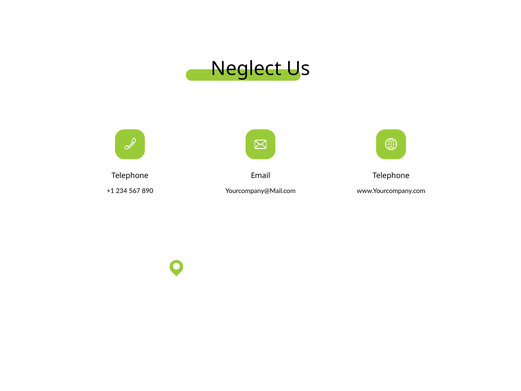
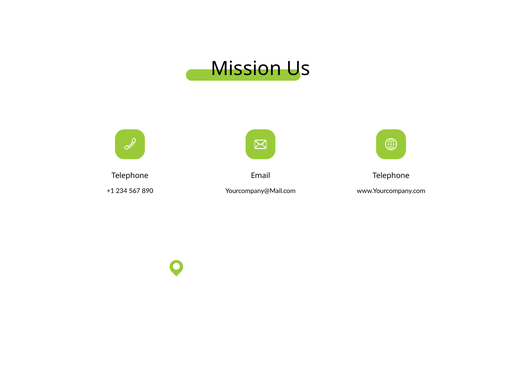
Neglect: Neglect -> Mission (246, 69)
